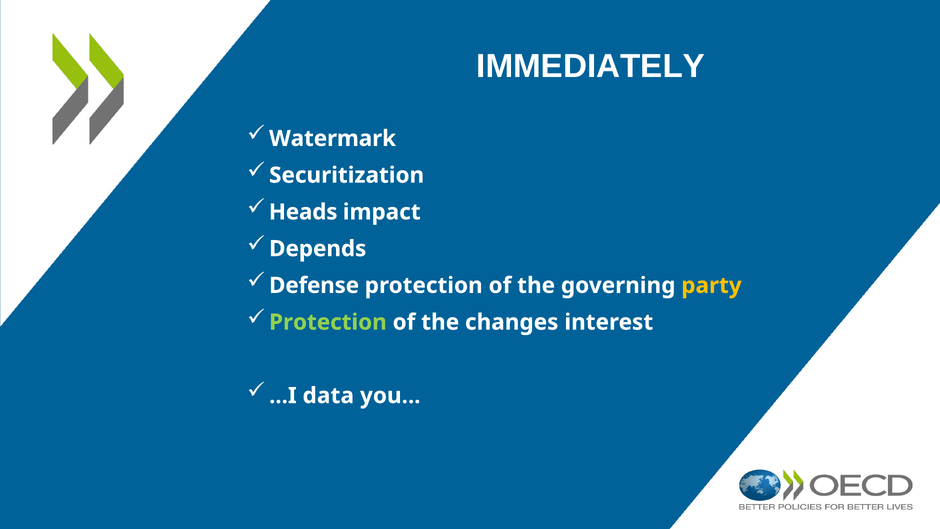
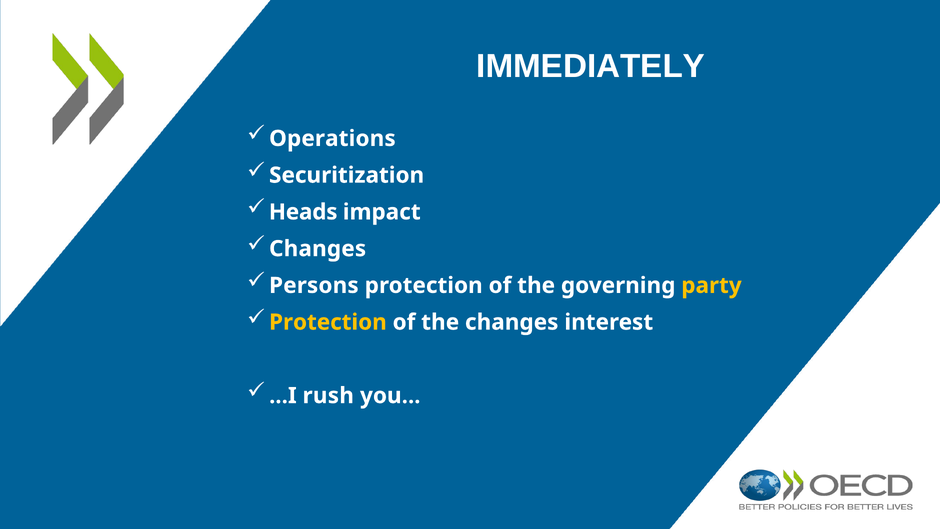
Watermark: Watermark -> Operations (332, 138)
Depends: Depends -> Changes (318, 249)
Defense: Defense -> Persons (314, 285)
Protection colour: light green -> yellow (328, 322)
data: data -> rush (328, 396)
